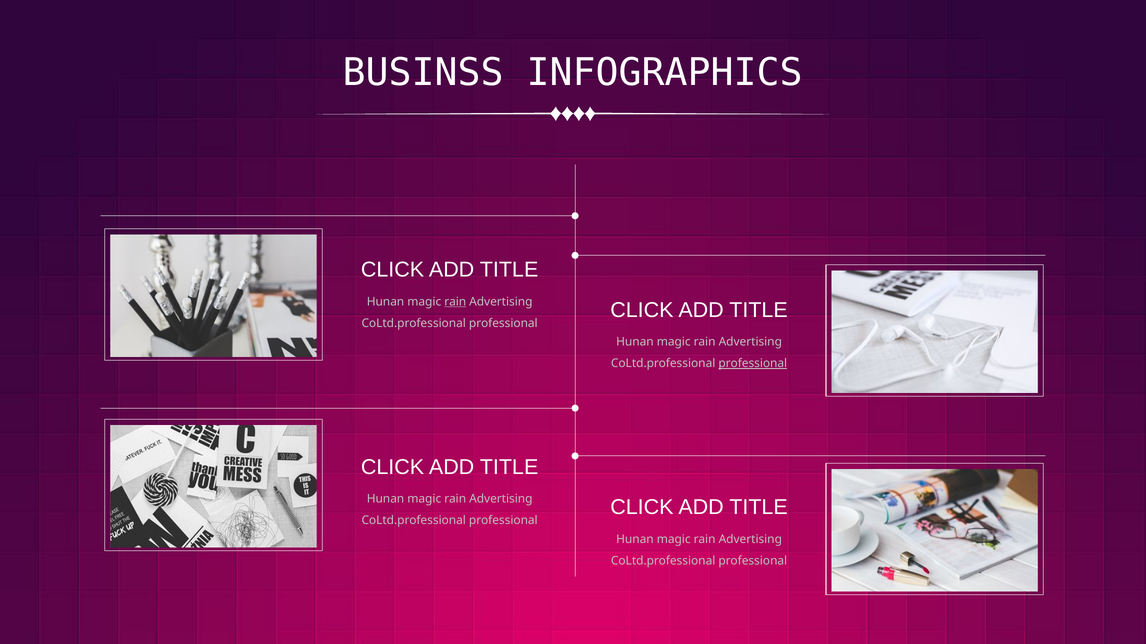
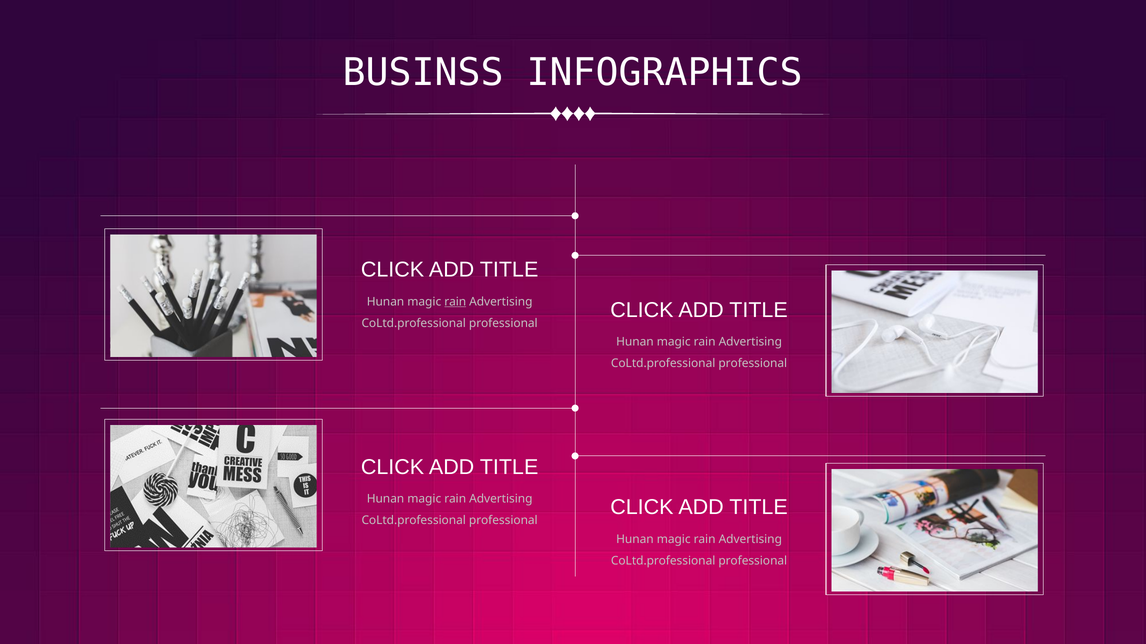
professional underline: present -> none (753, 364)
